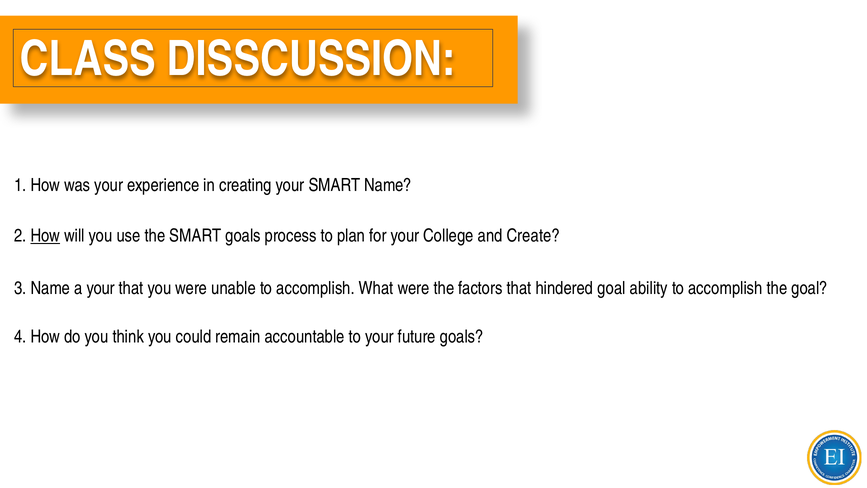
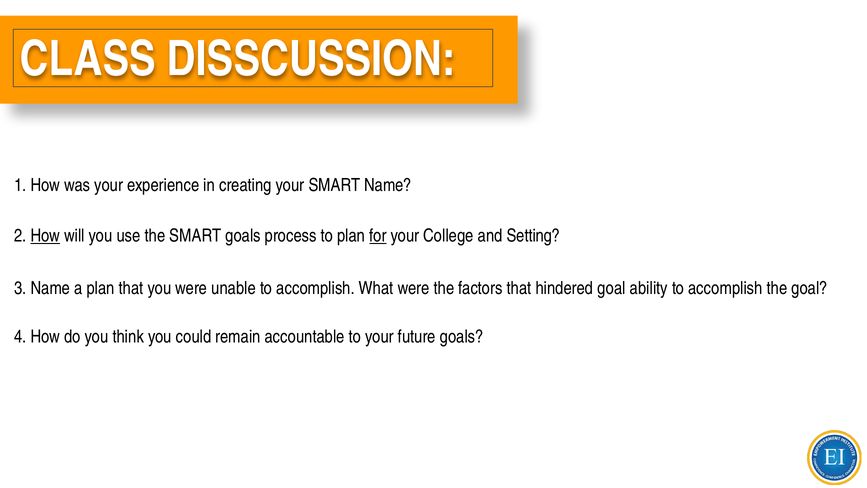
for underline: none -> present (378, 236)
Create: Create -> Setting (533, 236)
a your: your -> plan (101, 288)
